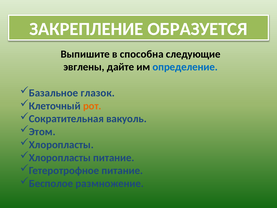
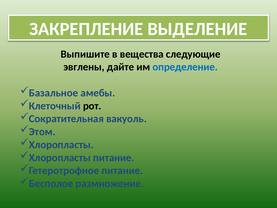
ОБРАЗУЕТСЯ: ОБРАЗУЕТСЯ -> ВЫДЕЛЕНИЕ (197, 29)
способна: способна -> вещества (142, 54)
глазок: глазок -> амебы (98, 93)
рот colour: orange -> black (92, 106)
